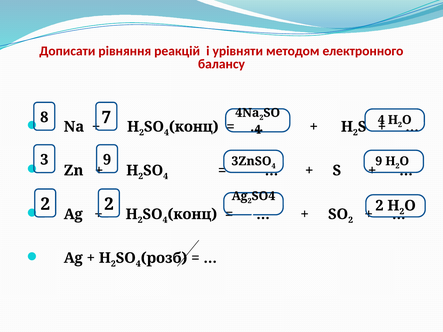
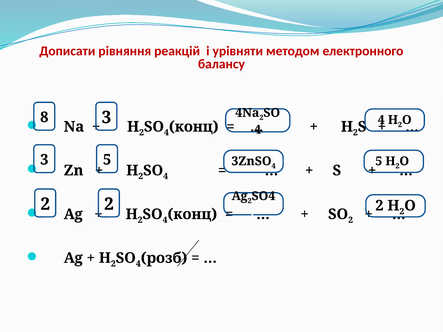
8 7: 7 -> 3 (106, 118)
3 9: 9 -> 5 (107, 160)
9: 9 -> 5 (379, 161)
